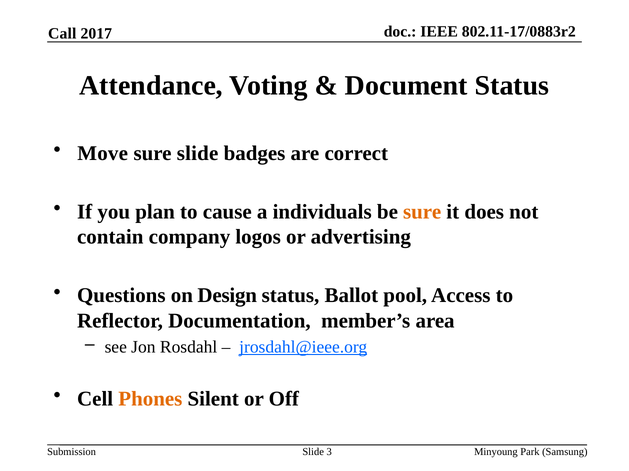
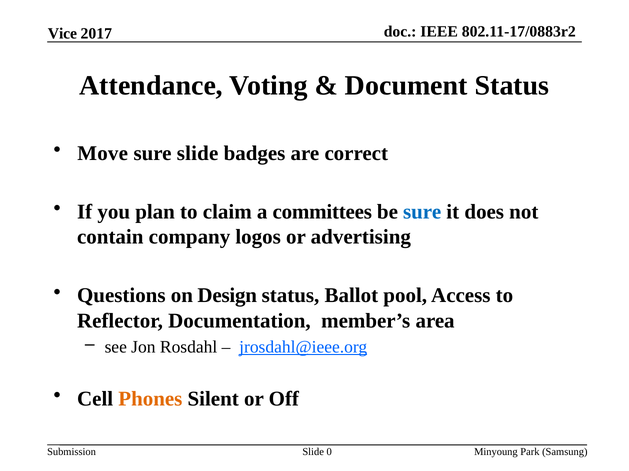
Call: Call -> Vice (62, 34)
cause: cause -> claim (227, 212)
individuals: individuals -> committees (322, 212)
sure colour: orange -> blue (422, 212)
3: 3 -> 0 (329, 452)
